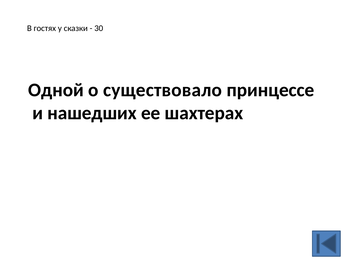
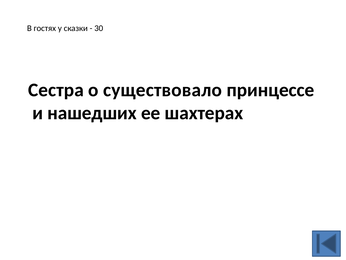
Одной: Одной -> Сестра (56, 90)
